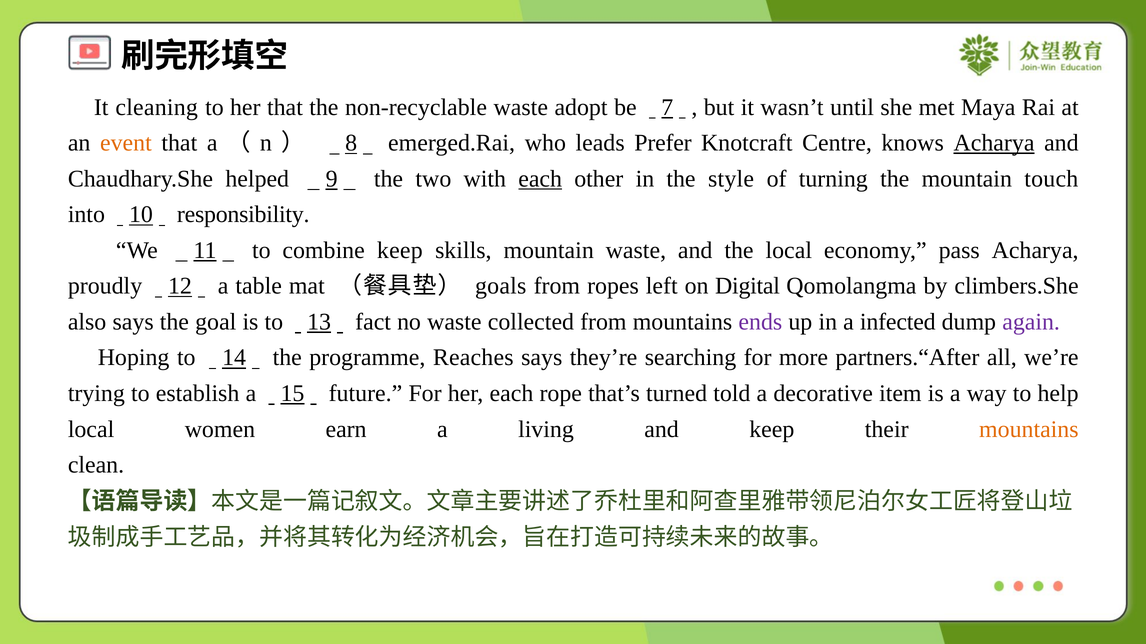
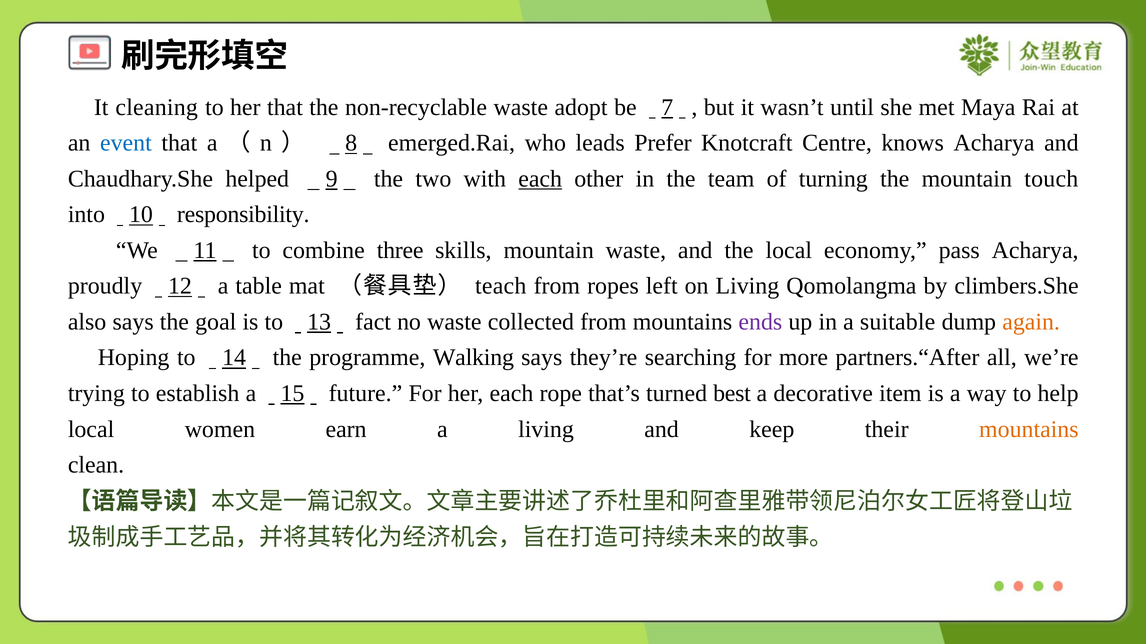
event colour: orange -> blue (126, 143)
Acharya underline: present -> none (994, 143)
style: style -> team (731, 179)
combine keep: keep -> three (400, 251)
goals: goals -> teach (501, 286)
on Digital: Digital -> Living (747, 286)
infected: infected -> suitable (898, 322)
again colour: purple -> orange (1031, 322)
Reaches: Reaches -> Walking (473, 358)
told: told -> best (732, 394)
